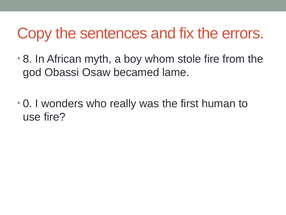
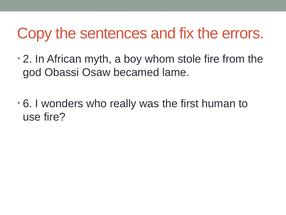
8: 8 -> 2 (28, 59)
0: 0 -> 6 (28, 103)
